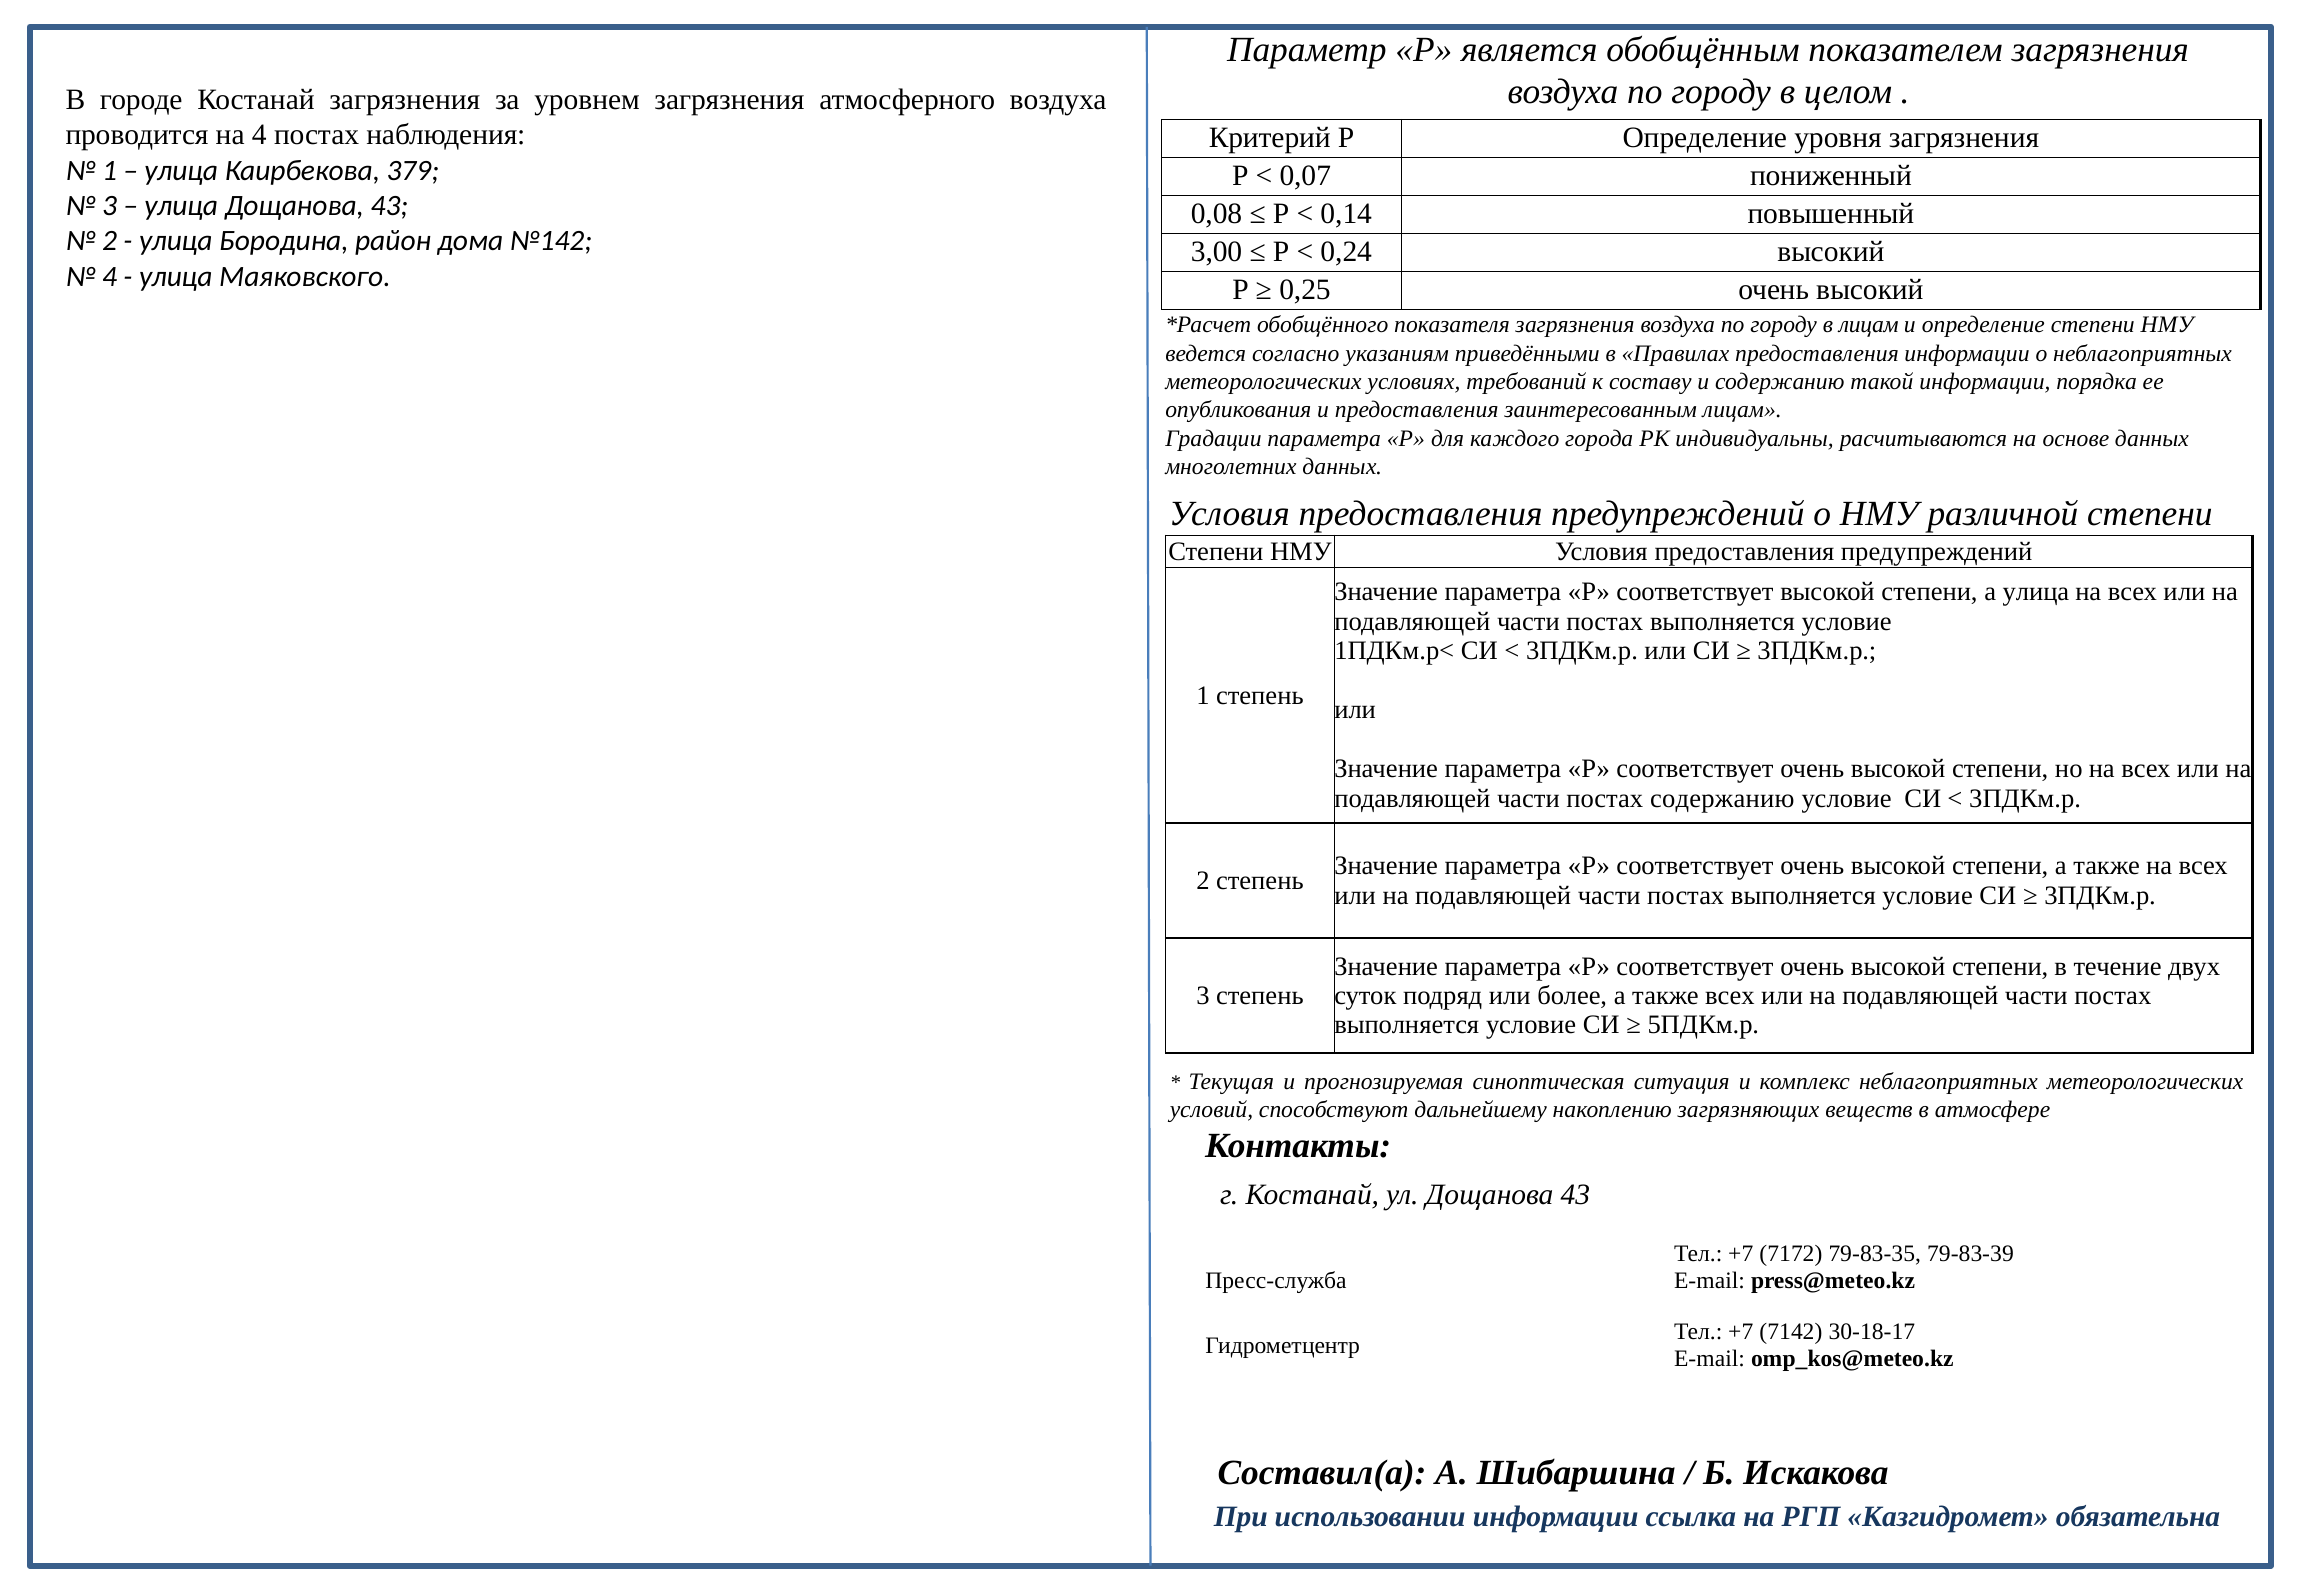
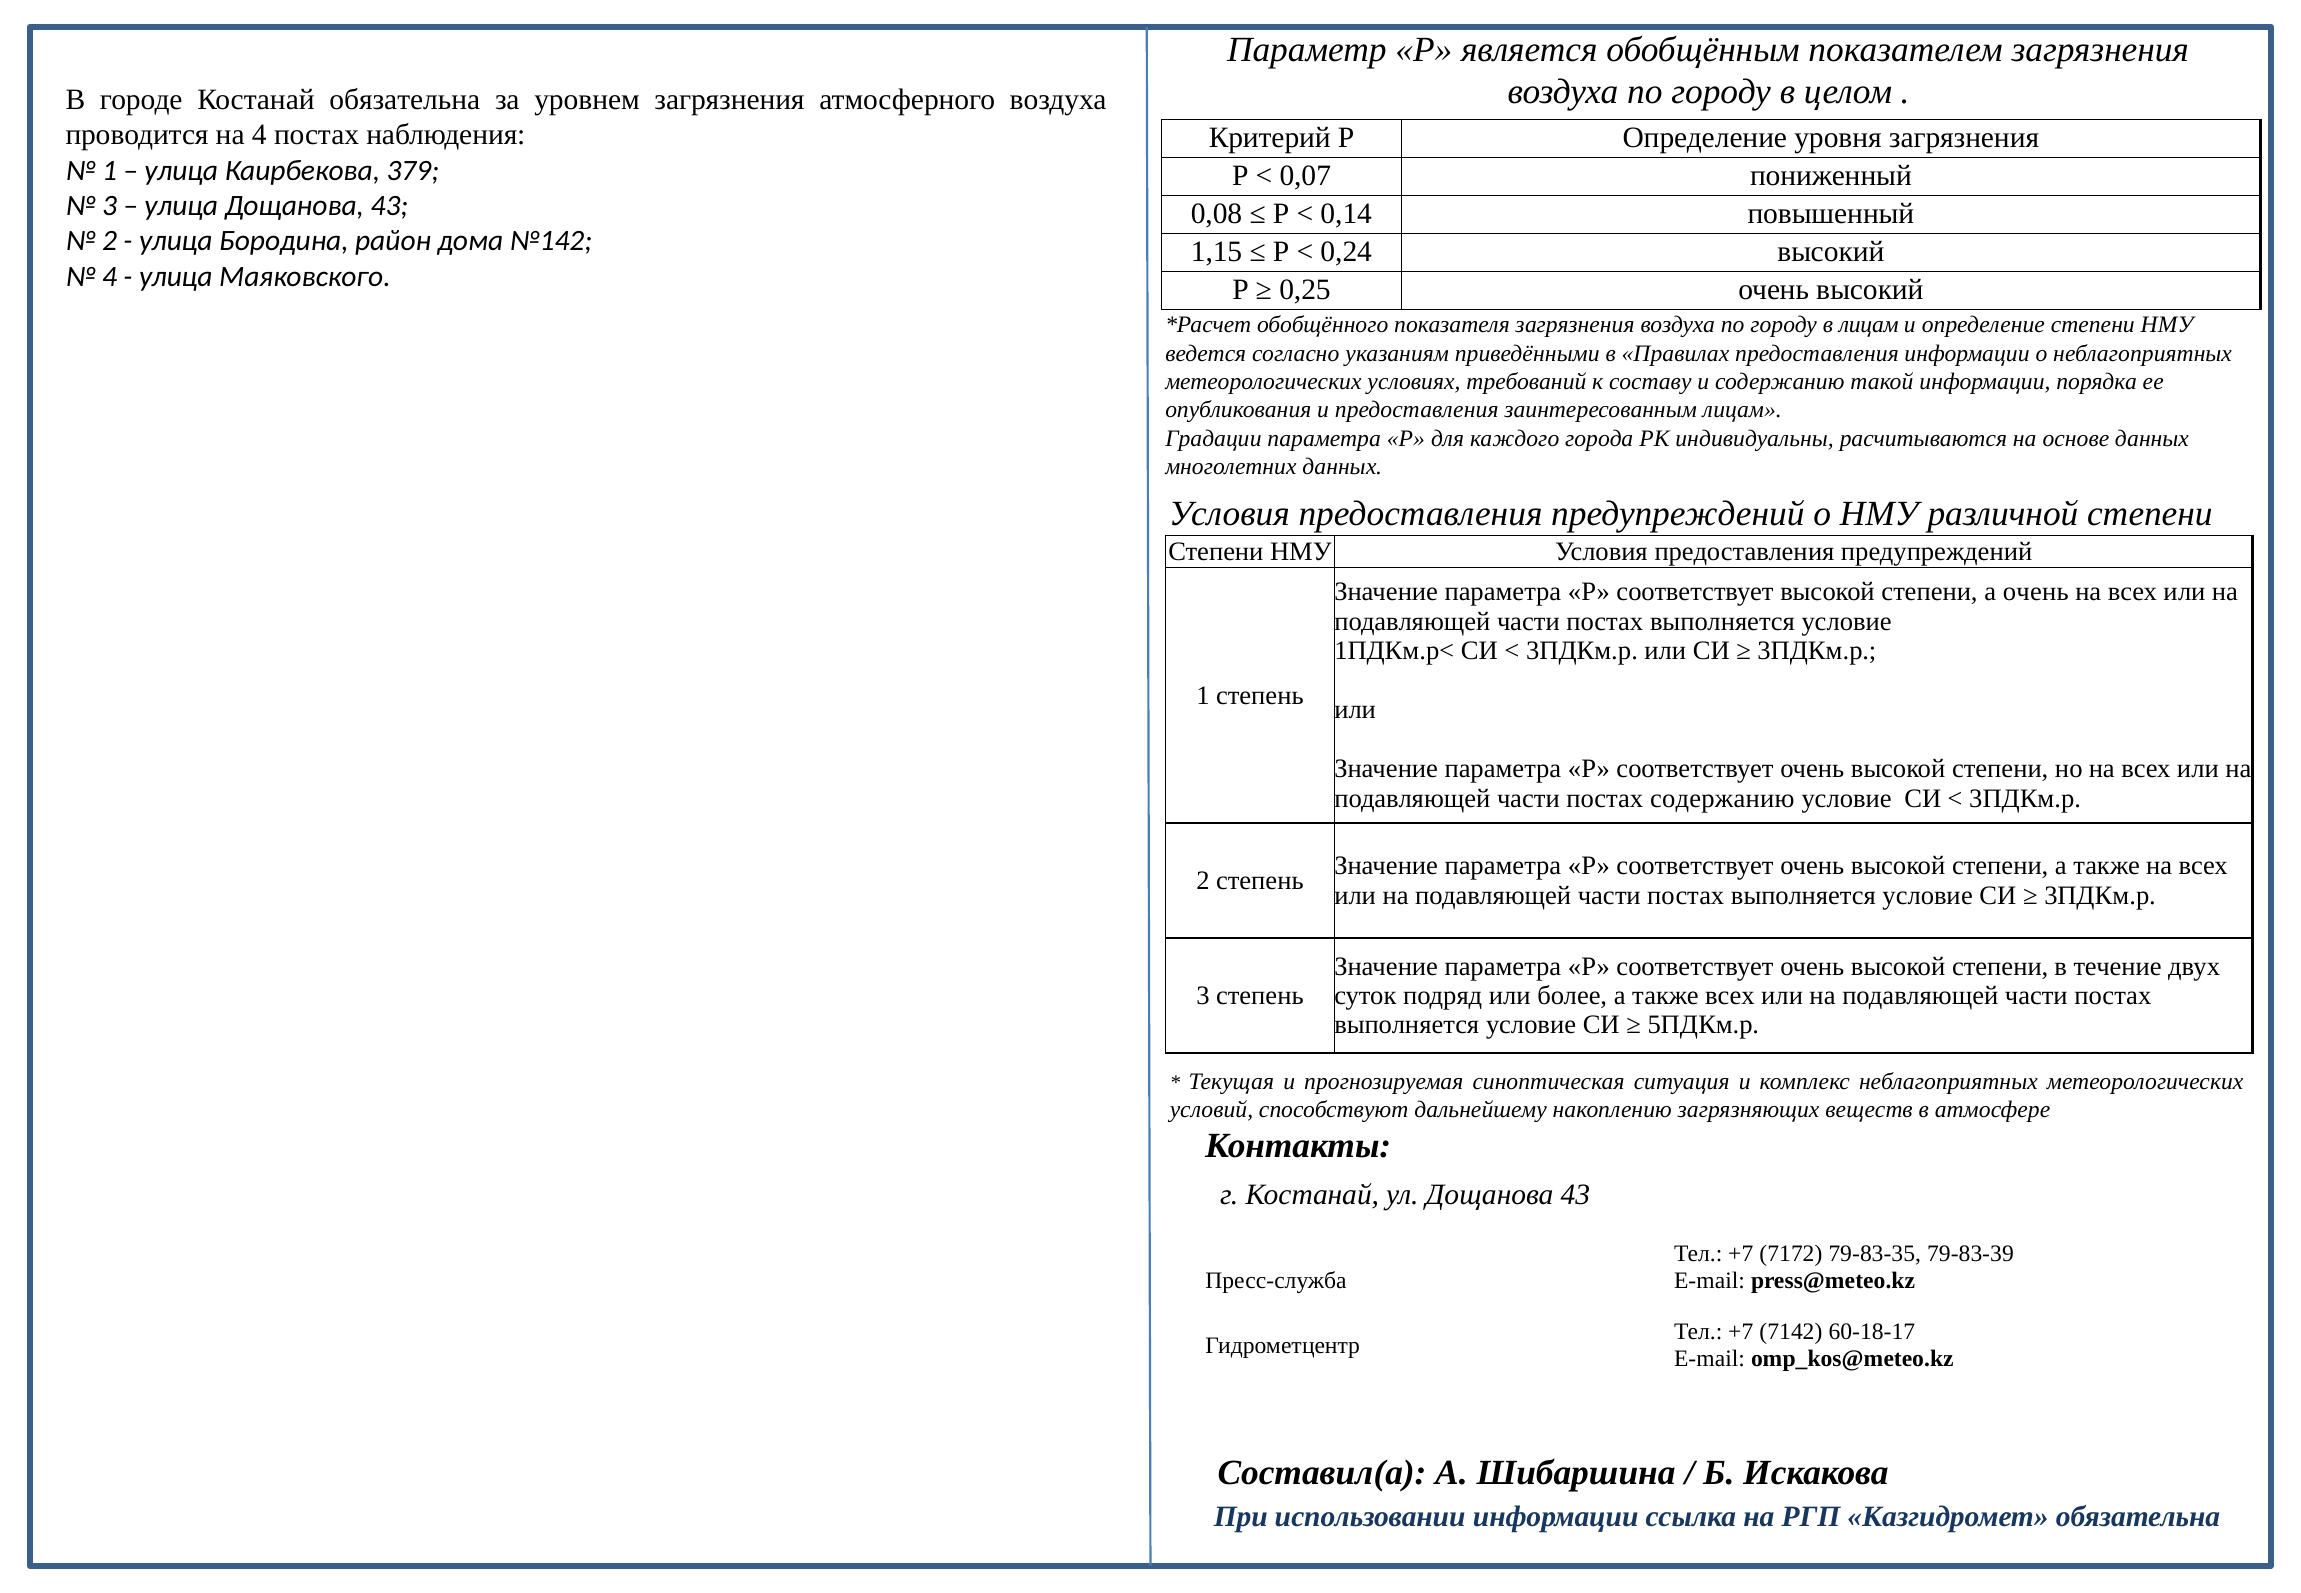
Костанай загрязнения: загрязнения -> обязательна (405, 99)
3,00: 3,00 -> 1,15 (1217, 252)
а улица: улица -> очень (2036, 592)
30-18-17: 30-18-17 -> 60-18-17 (1872, 1332)
